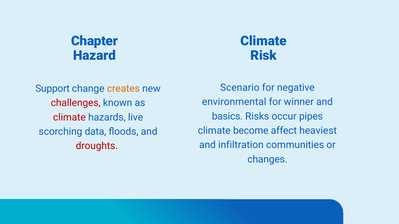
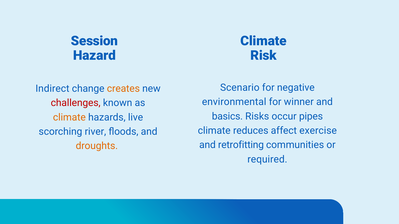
Chapter: Chapter -> Session (94, 41)
Support: Support -> Indirect (52, 89)
climate colour: red -> orange (69, 117)
become: become -> reduces (251, 131)
heaviest: heaviest -> exercise (318, 131)
data: data -> river (95, 132)
infiltration: infiltration -> retrofitting (241, 145)
droughts colour: red -> orange (97, 146)
changes: changes -> required (267, 160)
